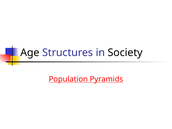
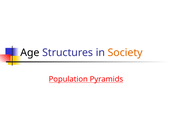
Society colour: black -> orange (125, 53)
